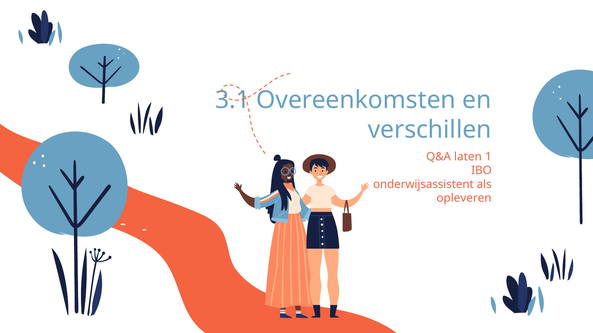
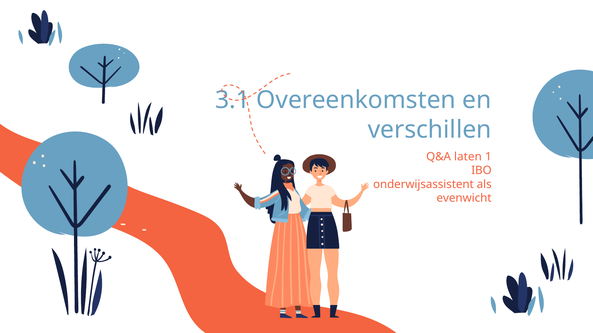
opleveren: opleveren -> evenwicht (464, 198)
